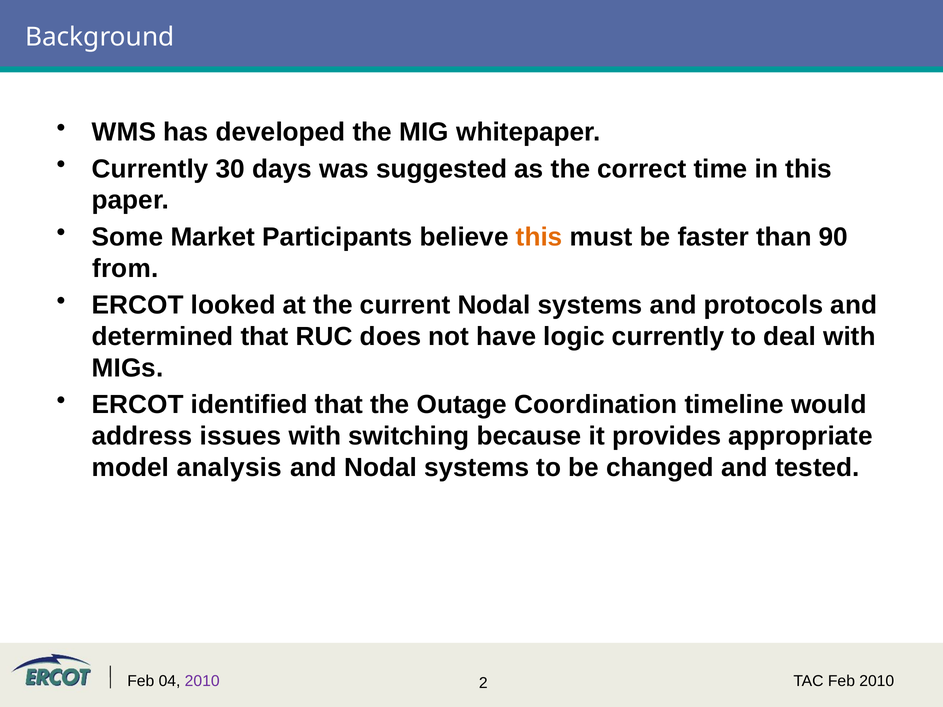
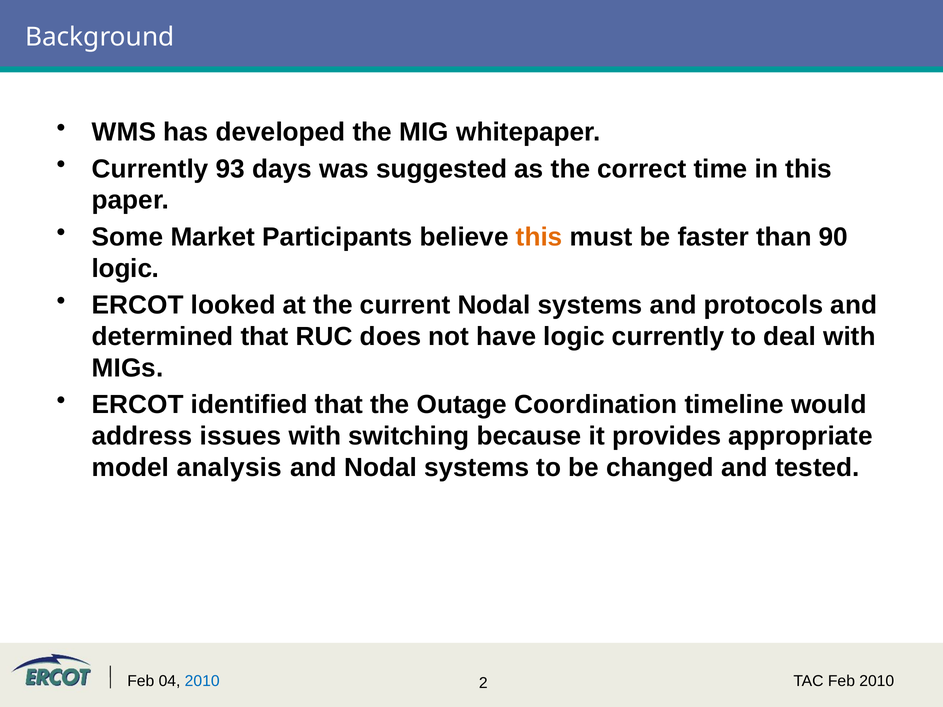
30: 30 -> 93 (230, 169)
from: from -> logic (126, 269)
2010 colour: purple -> blue (202, 681)
